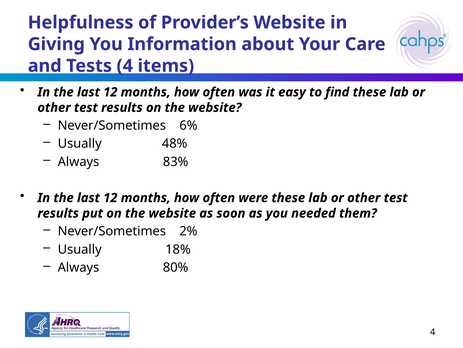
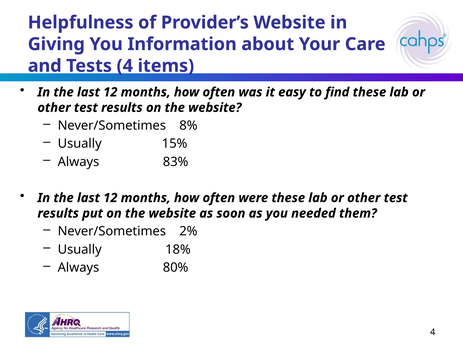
6%: 6% -> 8% (188, 125)
48%: 48% -> 15% (175, 143)
